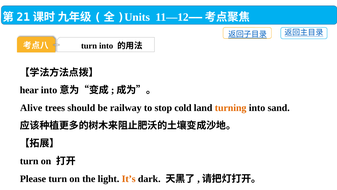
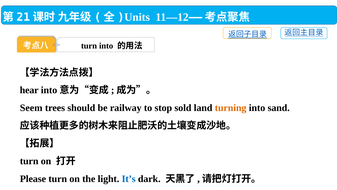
Alive: Alive -> Seem (31, 108)
cold: cold -> sold (183, 108)
It’s colour: orange -> blue (129, 179)
